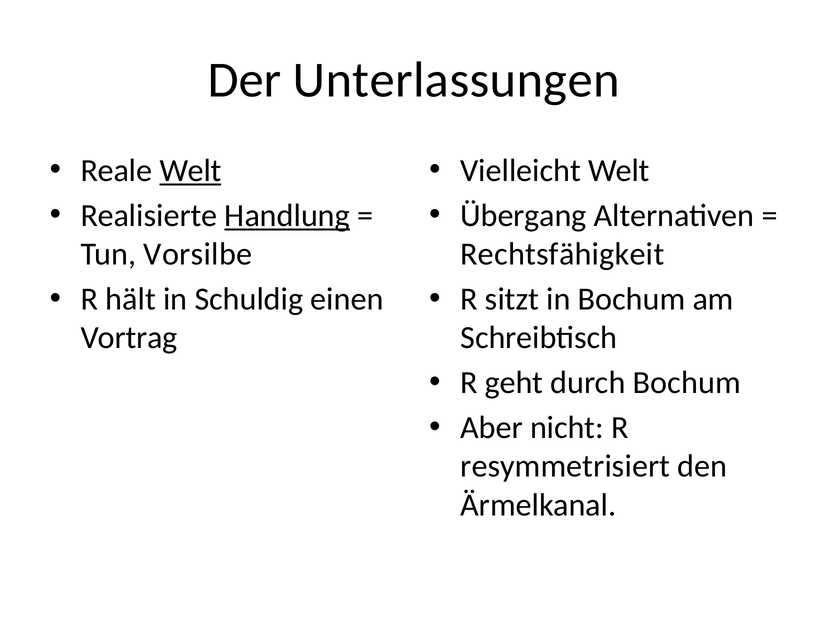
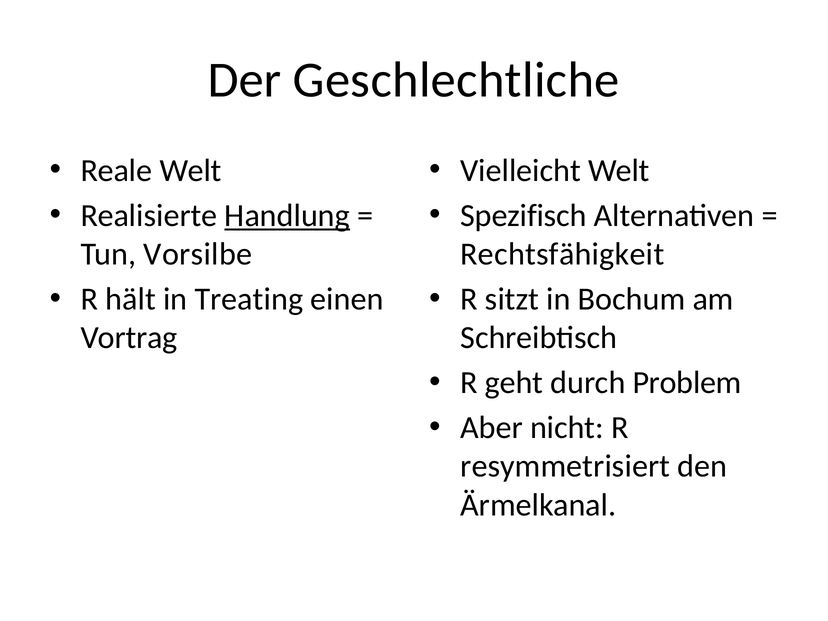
Unterlassungen: Unterlassungen -> Geschlechtliche (456, 80)
Welt underline: present -> none (191, 171)
Übergang: Übergang -> Spezifisch (523, 216)
Schuldig: Schuldig -> Treating (249, 299)
durch Bochum: Bochum -> Problem (687, 383)
